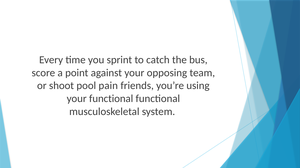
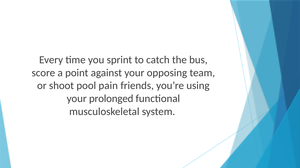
your functional: functional -> prolonged (111, 99)
